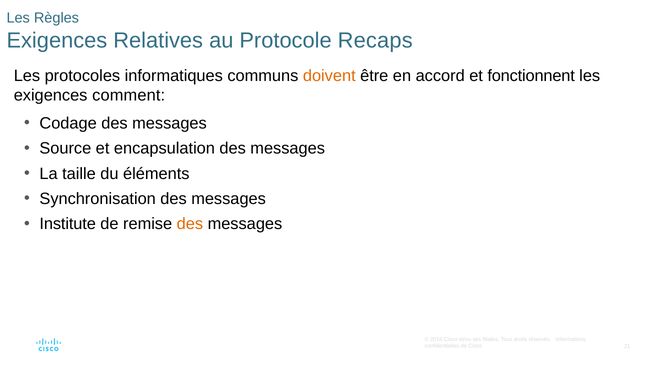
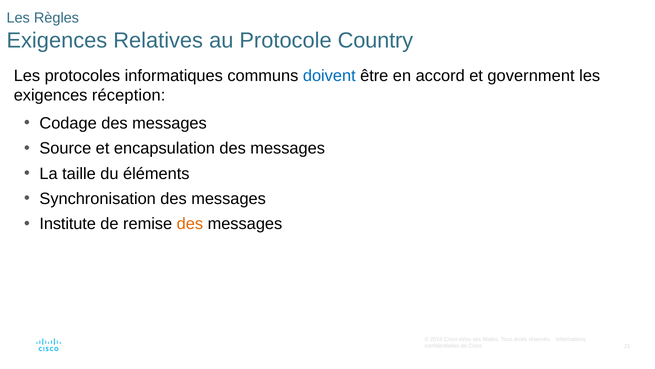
Recaps: Recaps -> Country (375, 40)
doivent colour: orange -> blue (329, 76)
fonctionnent: fonctionnent -> government (531, 76)
comment: comment -> réception (129, 95)
